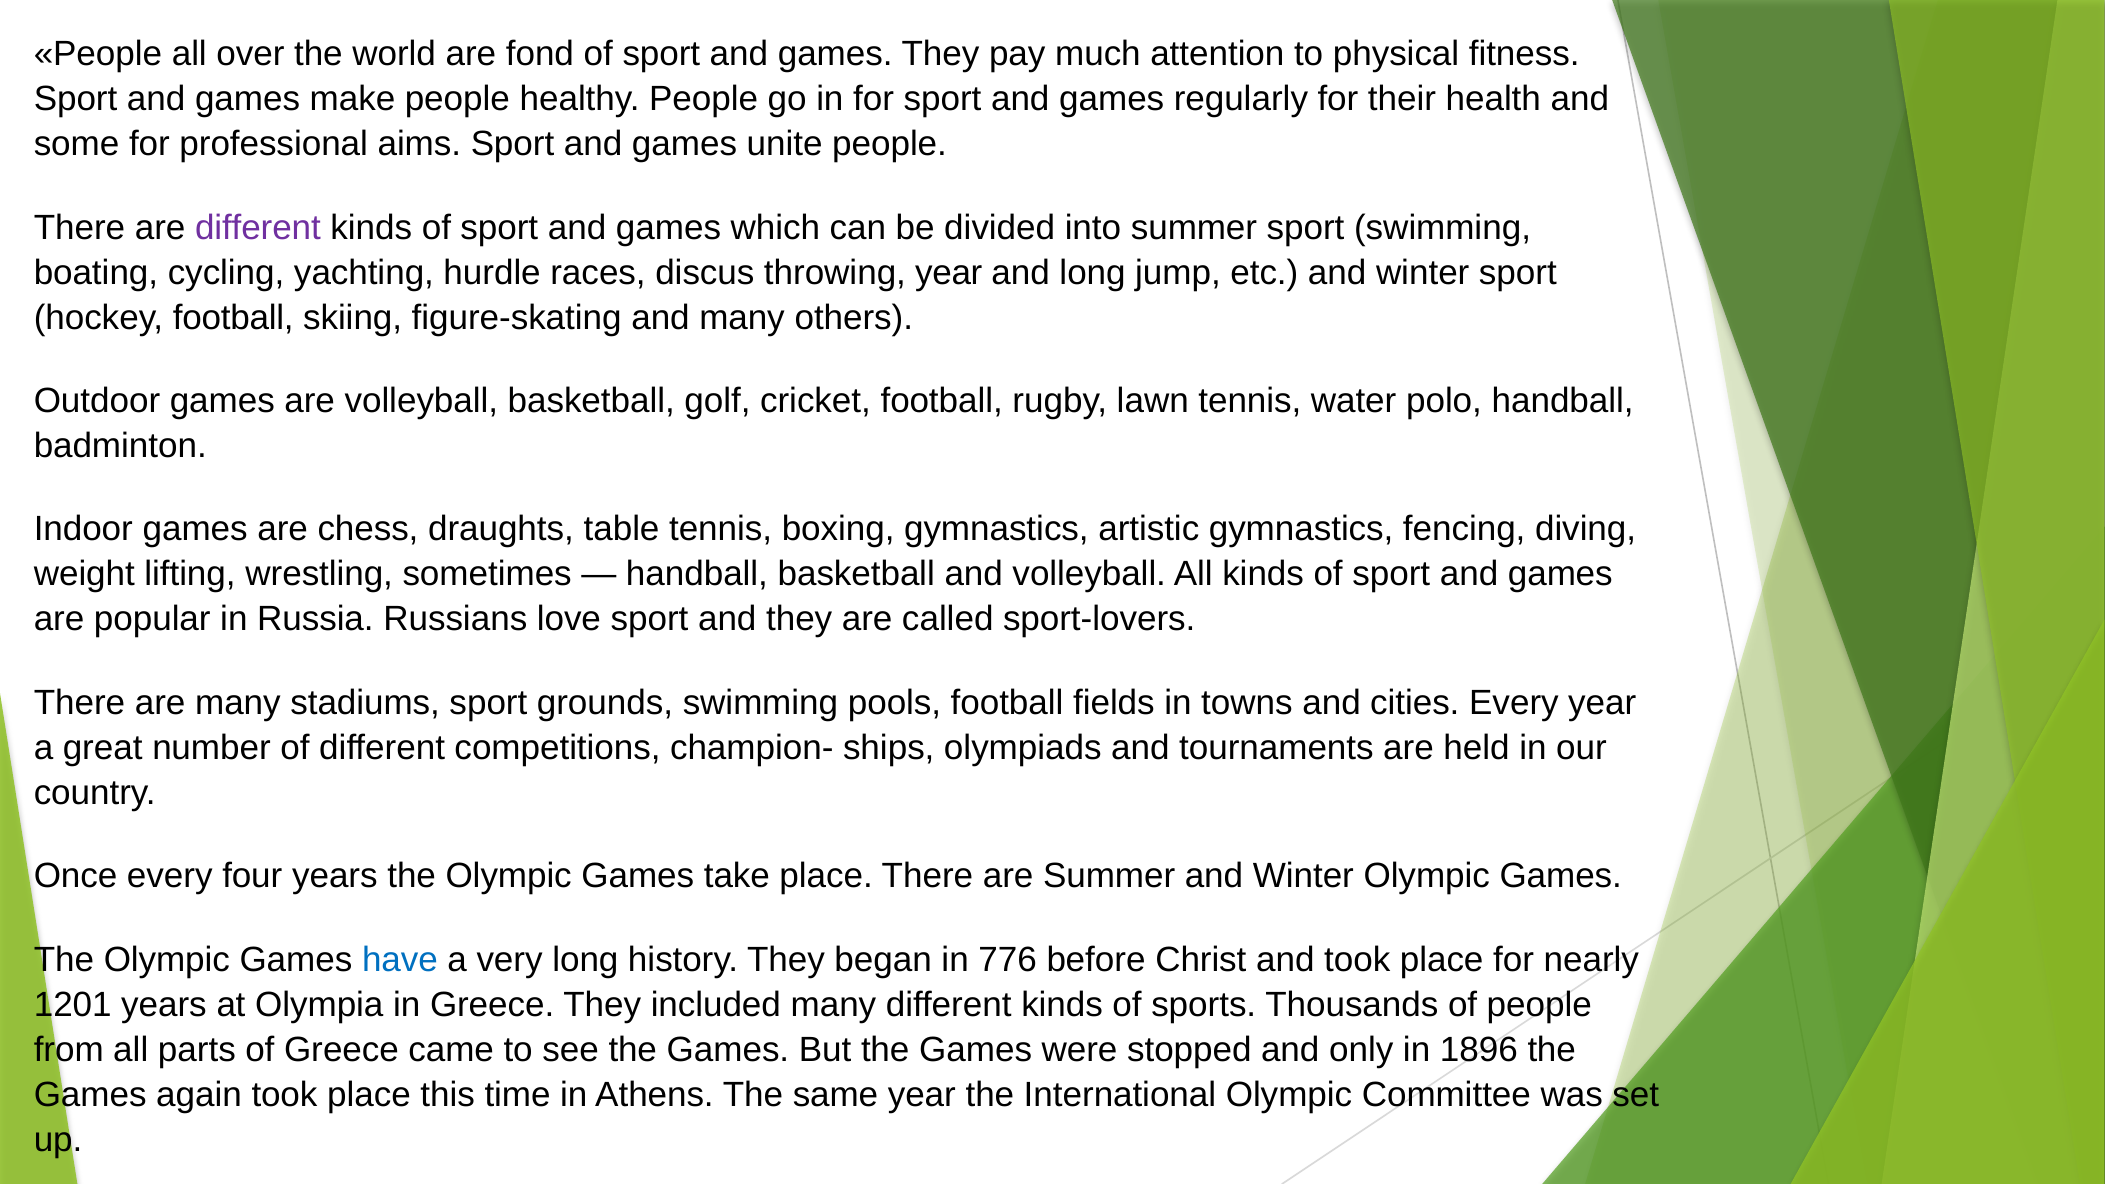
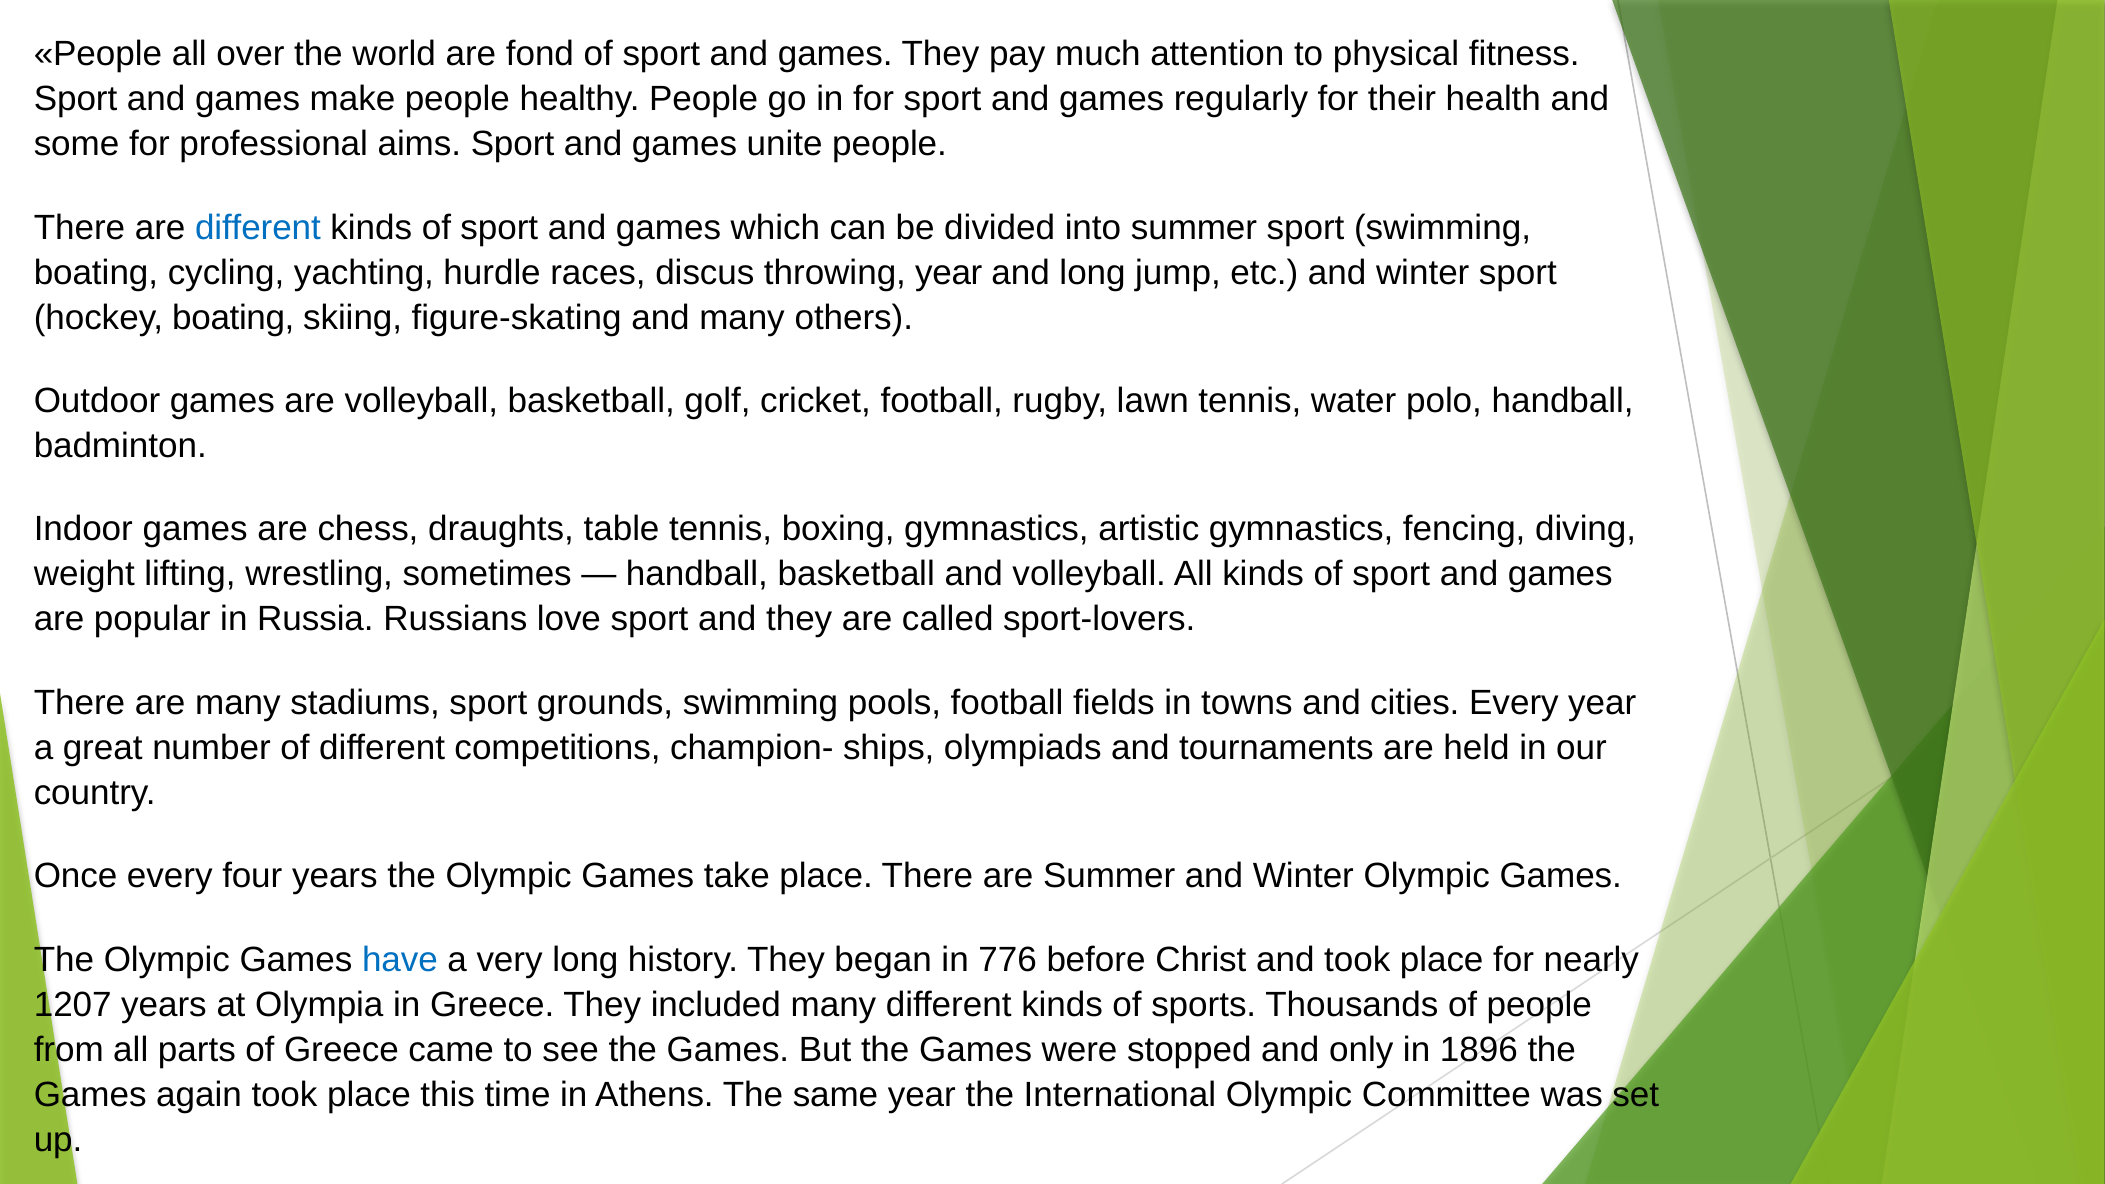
different colour: purple -> blue (258, 227)
hockey football: football -> boating (233, 317)
1201: 1201 -> 1207 (73, 1005)
